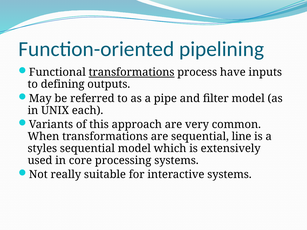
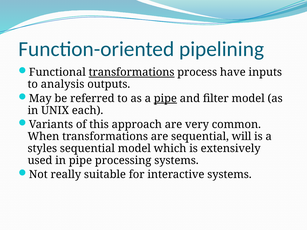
defining: defining -> analysis (63, 84)
pipe underline: none -> present (165, 99)
line: line -> will (242, 137)
in core: core -> pipe (80, 161)
